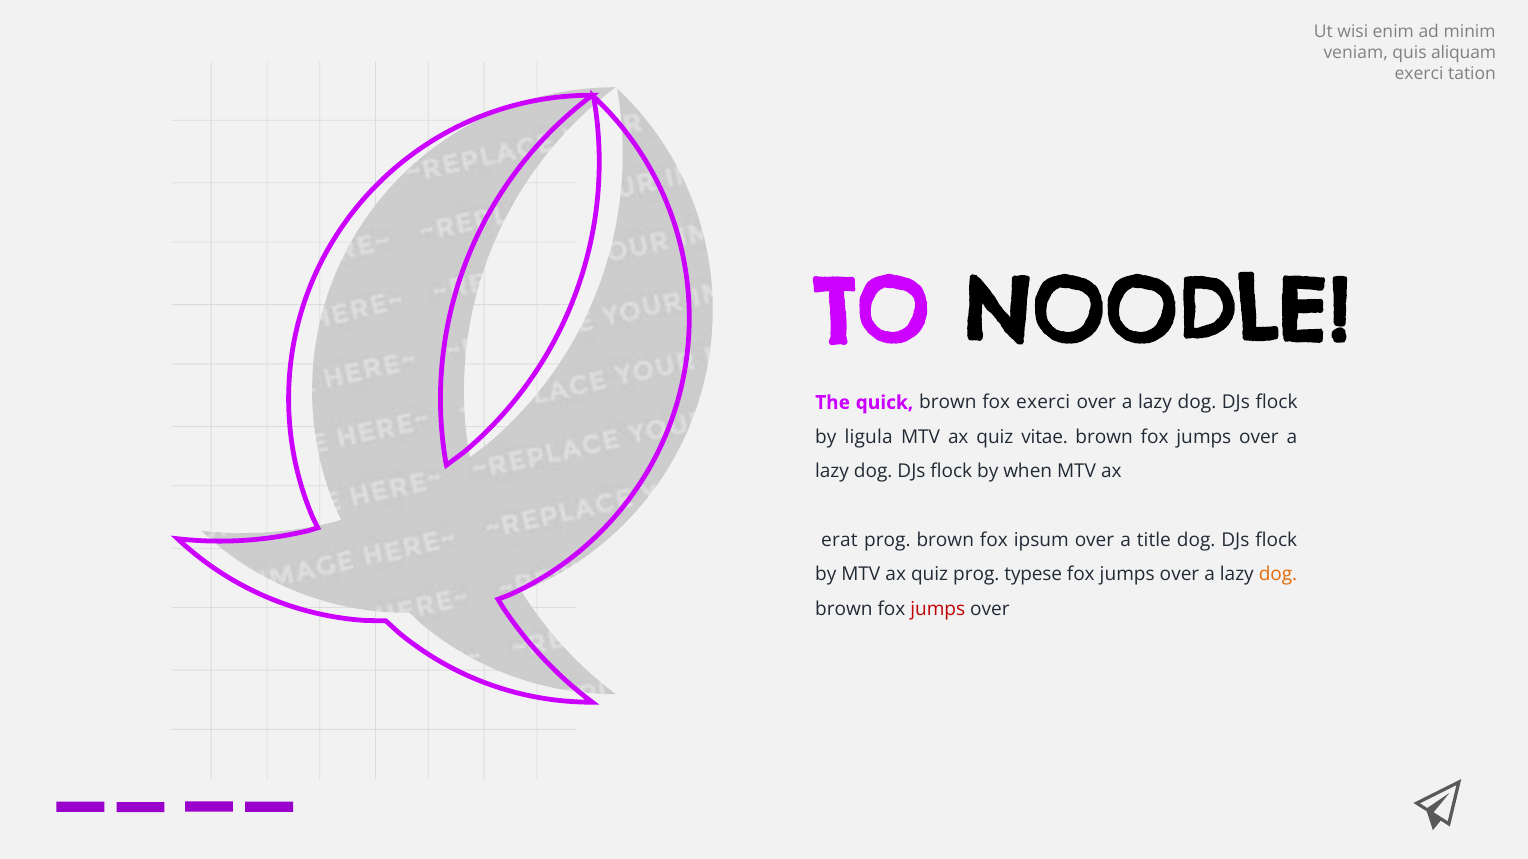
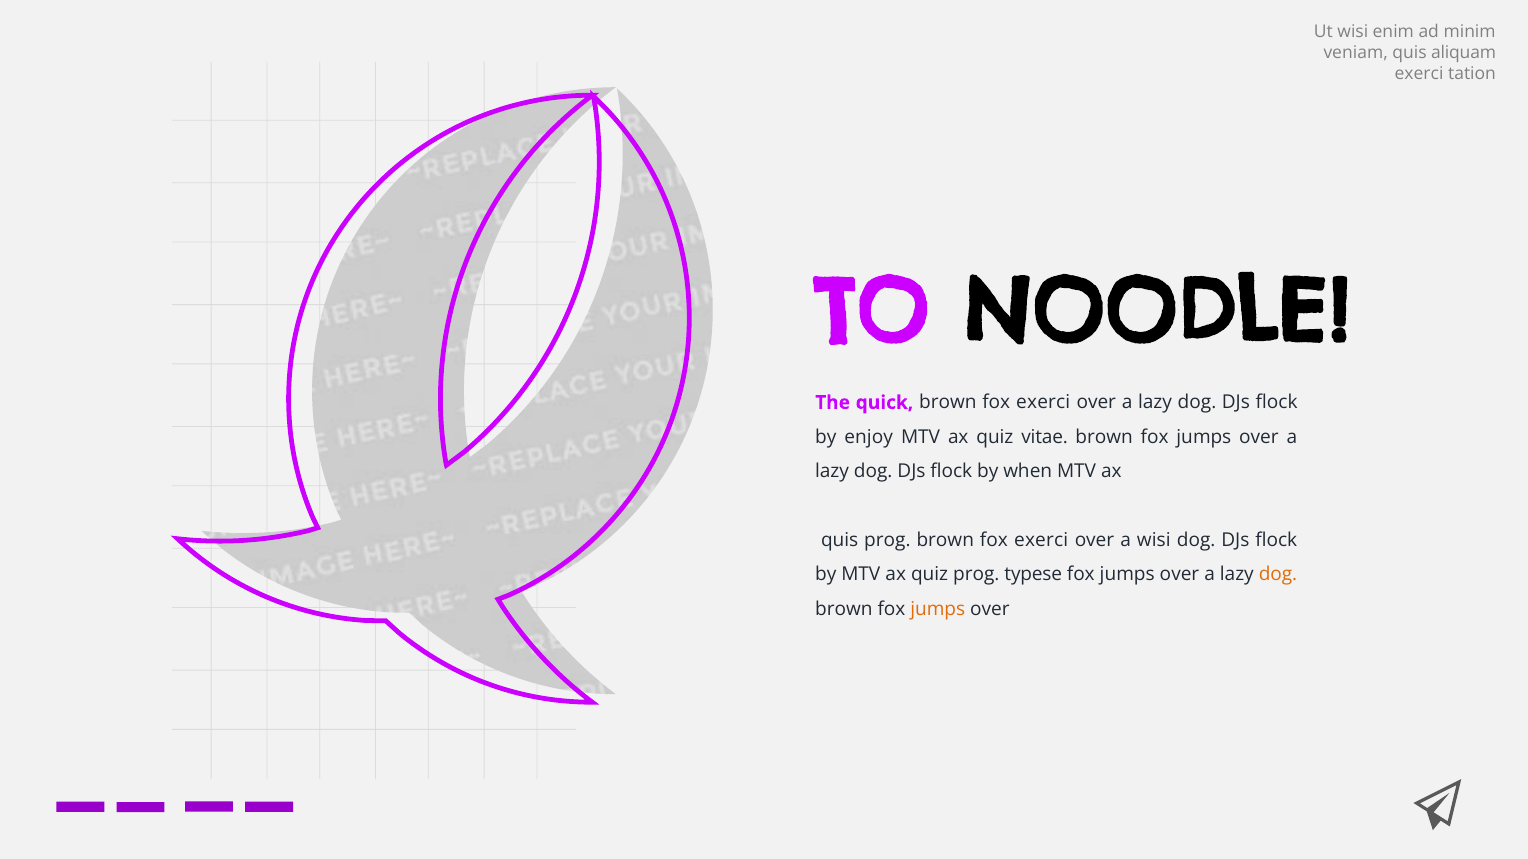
ligula: ligula -> enjoy (869, 437)
erat: erat -> quis (840, 540)
prog brown fox ipsum: ipsum -> exerci (1041, 540)
a title: title -> wisi (1154, 540)
jumps colour: red -> orange (938, 609)
